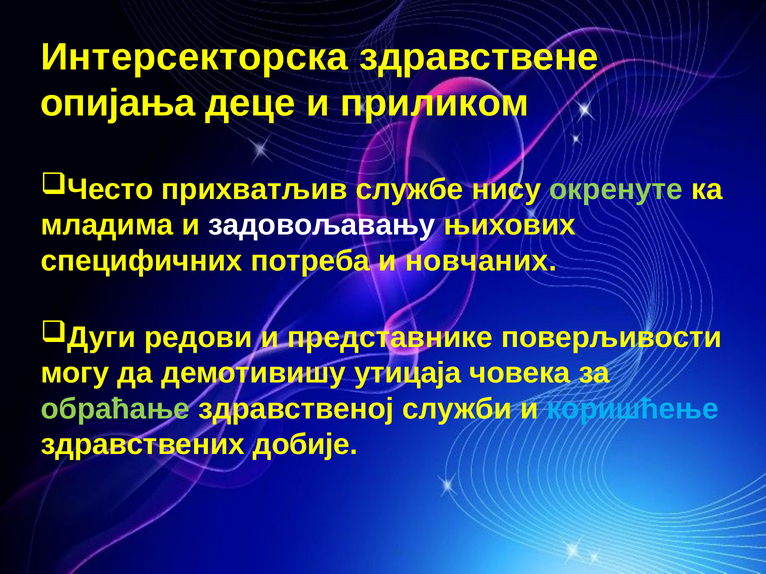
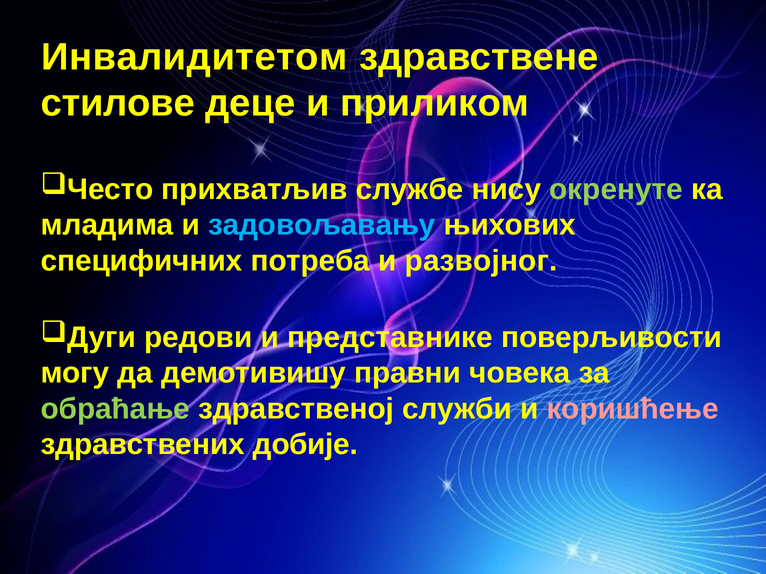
Интерсекторска: Интерсекторска -> Инвалидитетом (194, 57)
опијања: опијања -> стилове (118, 103)
задовољавању colour: white -> light blue (322, 225)
новчаних: новчаних -> развојног (481, 261)
утицаја: утицаја -> правни (408, 373)
коришћење colour: light blue -> pink (633, 409)
